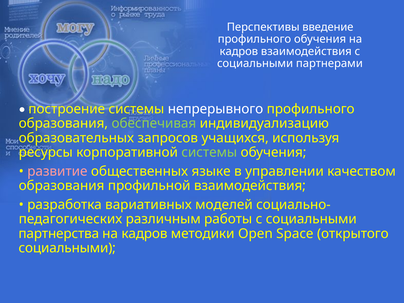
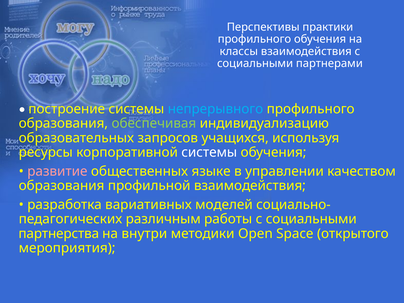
введение: введение -> практики (328, 27)
кадров: кадров -> классы (239, 51)
непрерывного colour: white -> light blue (215, 109)
системы colour: light green -> white (209, 153)
кадров: кадров -> внутри (144, 234)
социальными: социальными -> мероприятия (67, 248)
